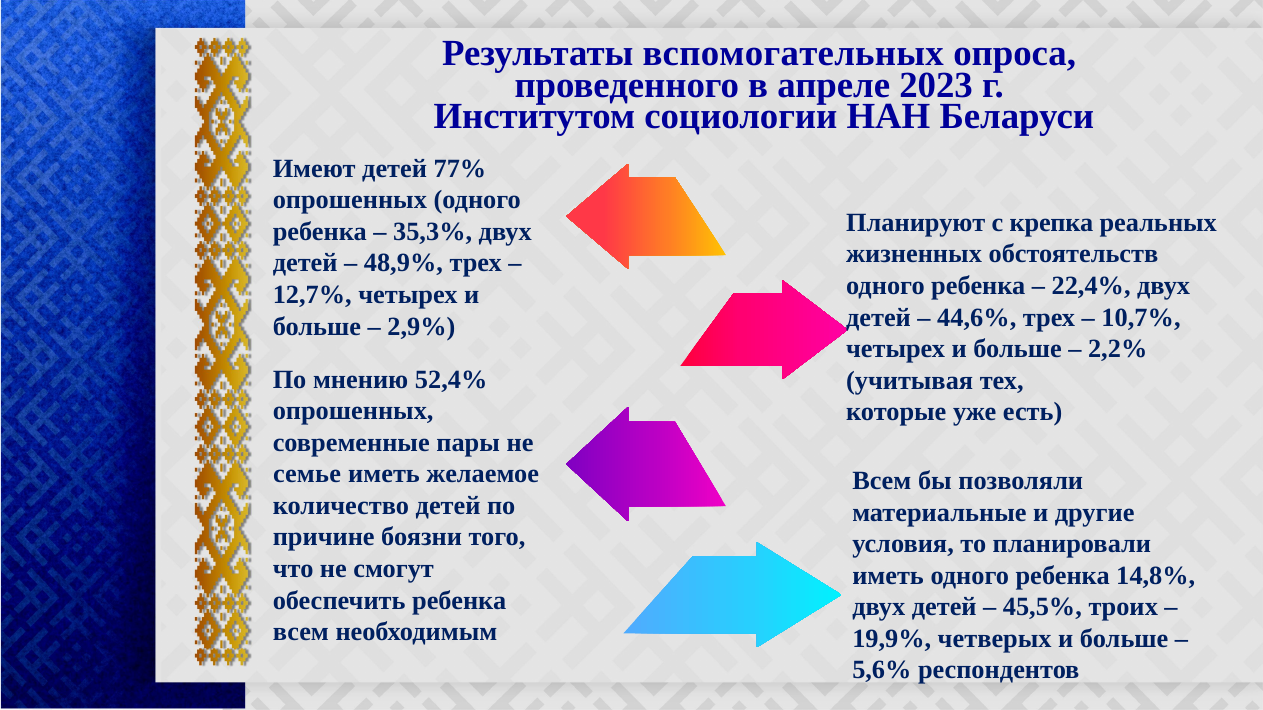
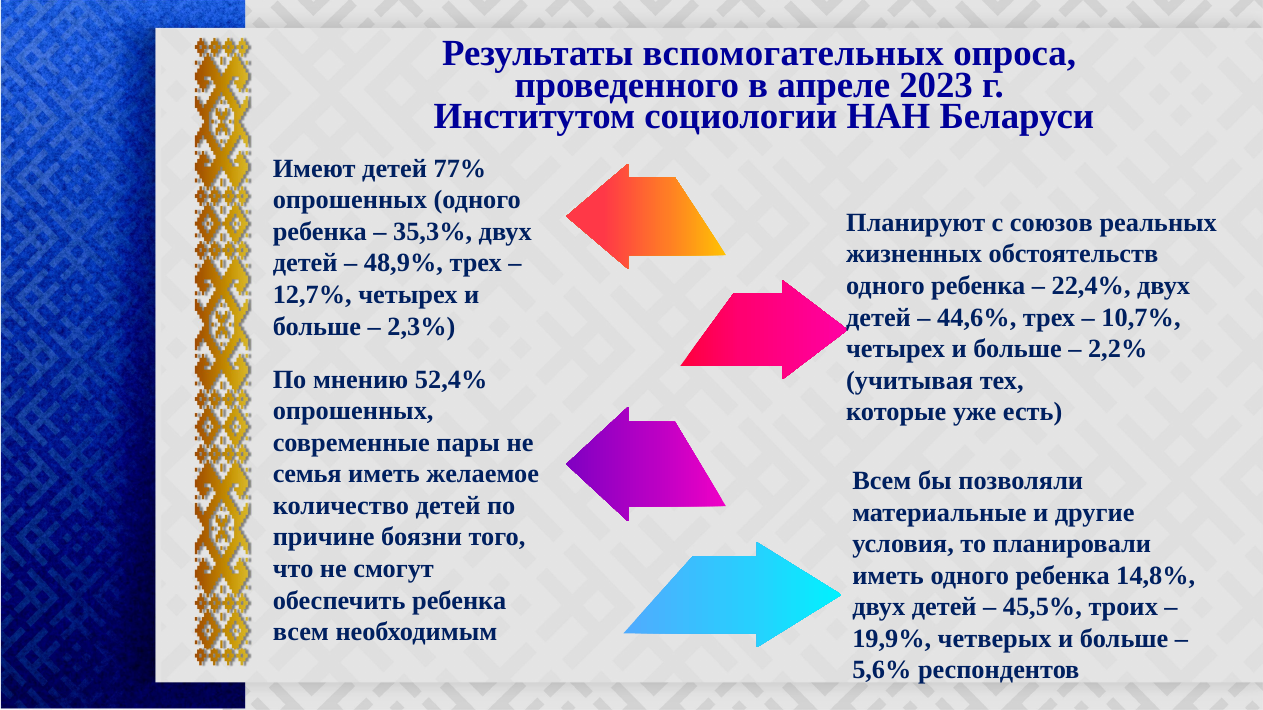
крепка: крепка -> союзов (1051, 223)
2,9%: 2,9% -> 2,3% (421, 327)
семье: семье -> семья (307, 474)
